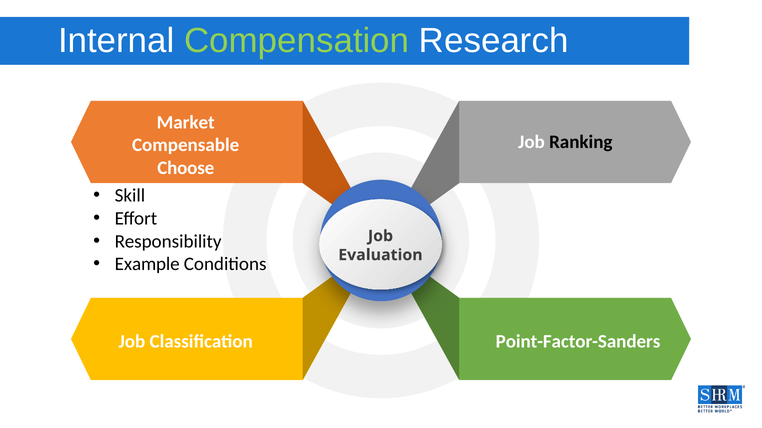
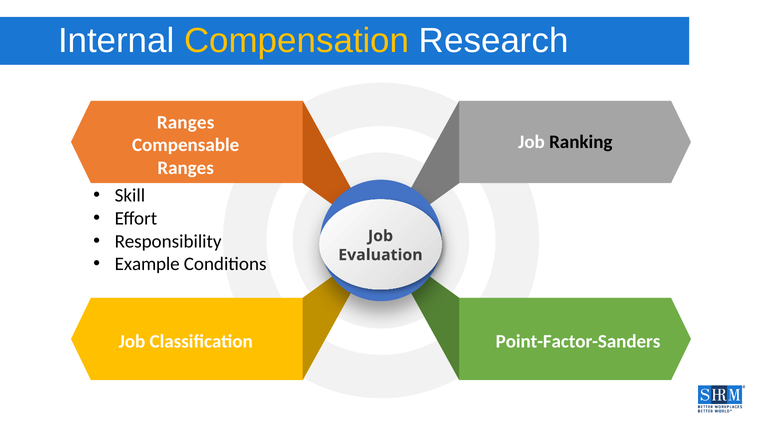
Compensation colour: light green -> yellow (297, 41)
Market: Market -> Ranges (186, 122)
Choose: Choose -> Ranges (186, 168)
